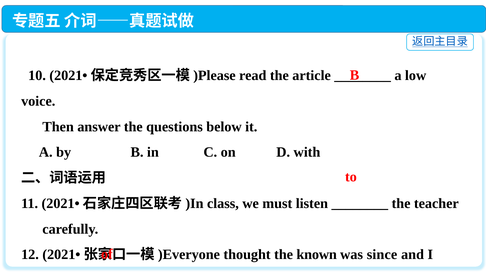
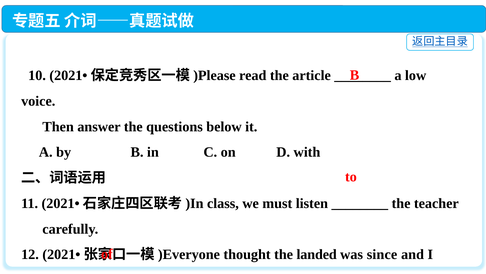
known: known -> landed (317, 254)
